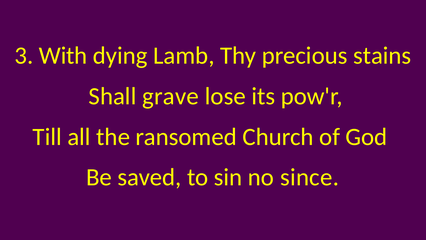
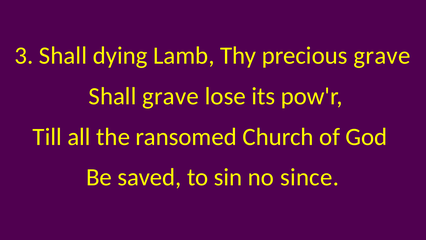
3 With: With -> Shall (63, 56)
precious stains: stains -> grave (382, 56)
